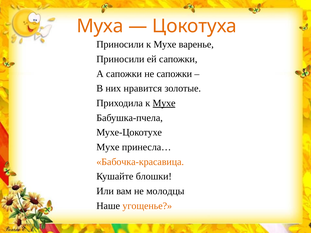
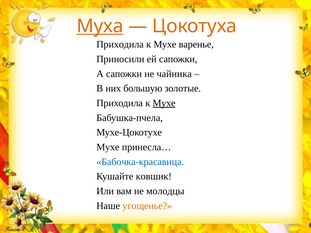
Муха underline: none -> present (100, 26)
Приносили: Приносили -> Приходила (120, 44)
не сапожки: сапожки -> чайника (174, 74)
нравится: нравится -> большую (143, 89)
Бабочка-красавица colour: orange -> blue (140, 162)
блошки: блошки -> ковшик (154, 177)
